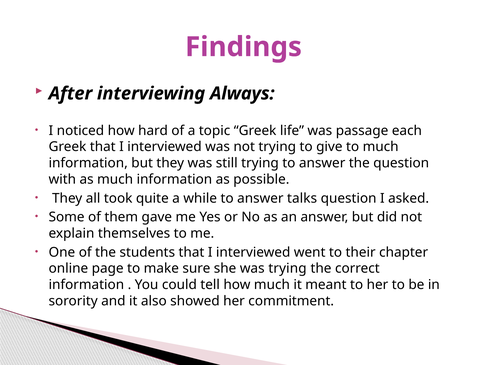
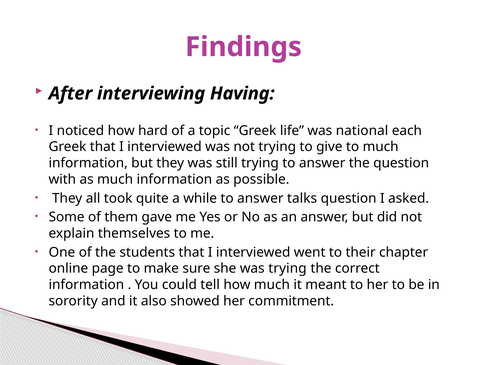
Always: Always -> Having (242, 94)
passage: passage -> national (362, 131)
